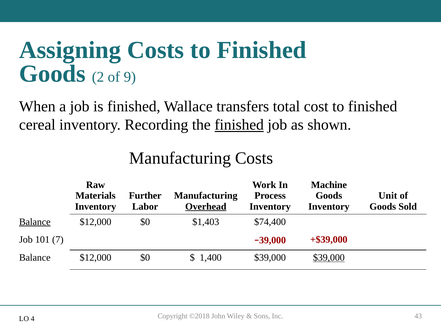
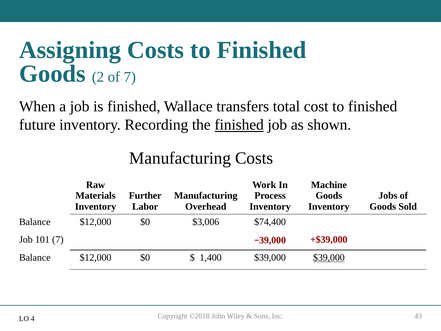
of 9: 9 -> 7 (130, 77)
cereal: cereal -> future (37, 125)
Unit: Unit -> Jobs (388, 196)
Overhead underline: present -> none (206, 206)
Balance underline: present -> none (35, 222)
$1,403: $1,403 -> $3,006 (206, 222)
